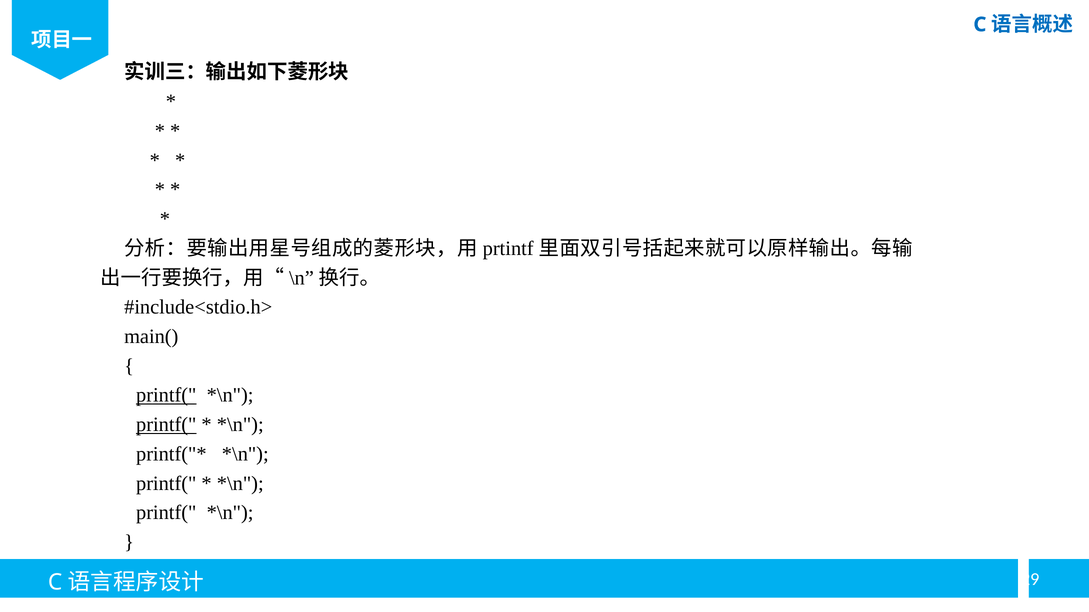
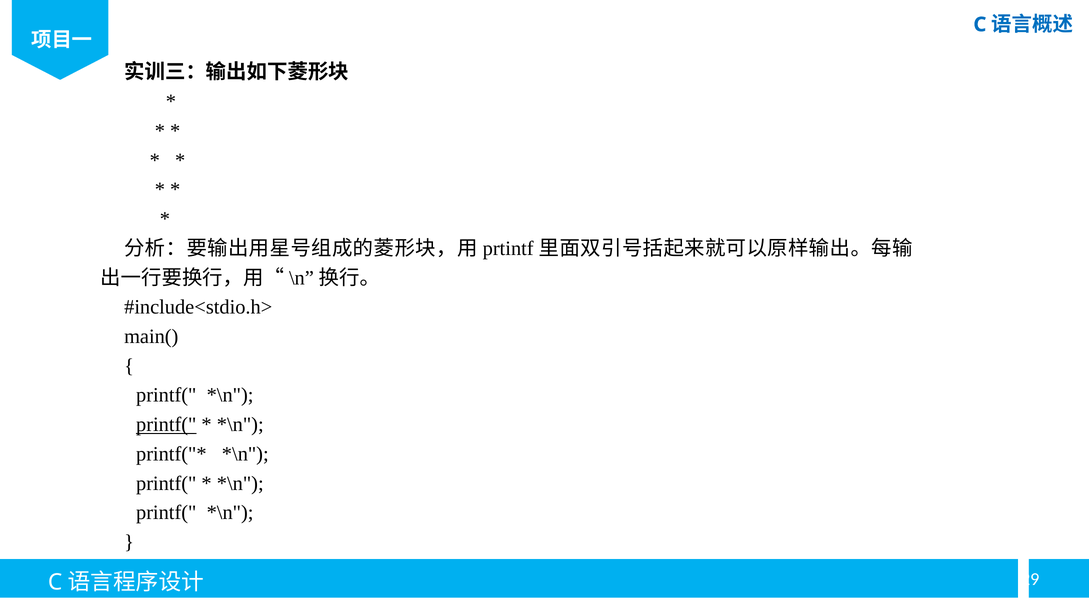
printf( underline: present -> none (166, 396)
